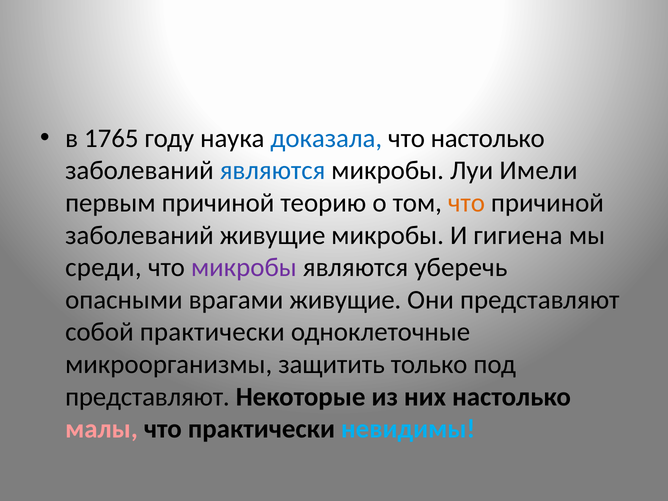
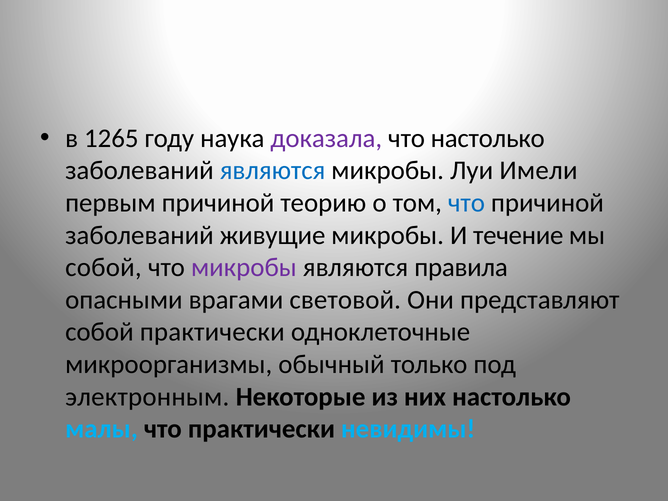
1765: 1765 -> 1265 (111, 138)
доказала colour: blue -> purple (326, 138)
что colour: orange -> blue (466, 203)
гигиена: гигиена -> течение (518, 235)
среди: среди -> собой (103, 267)
уберечь: уберечь -> правила (461, 267)
врагами живущие: живущие -> световой (345, 300)
защитить: защитить -> обычный (331, 364)
представляют: представляют -> электронным (147, 397)
малы colour: pink -> light blue (101, 429)
